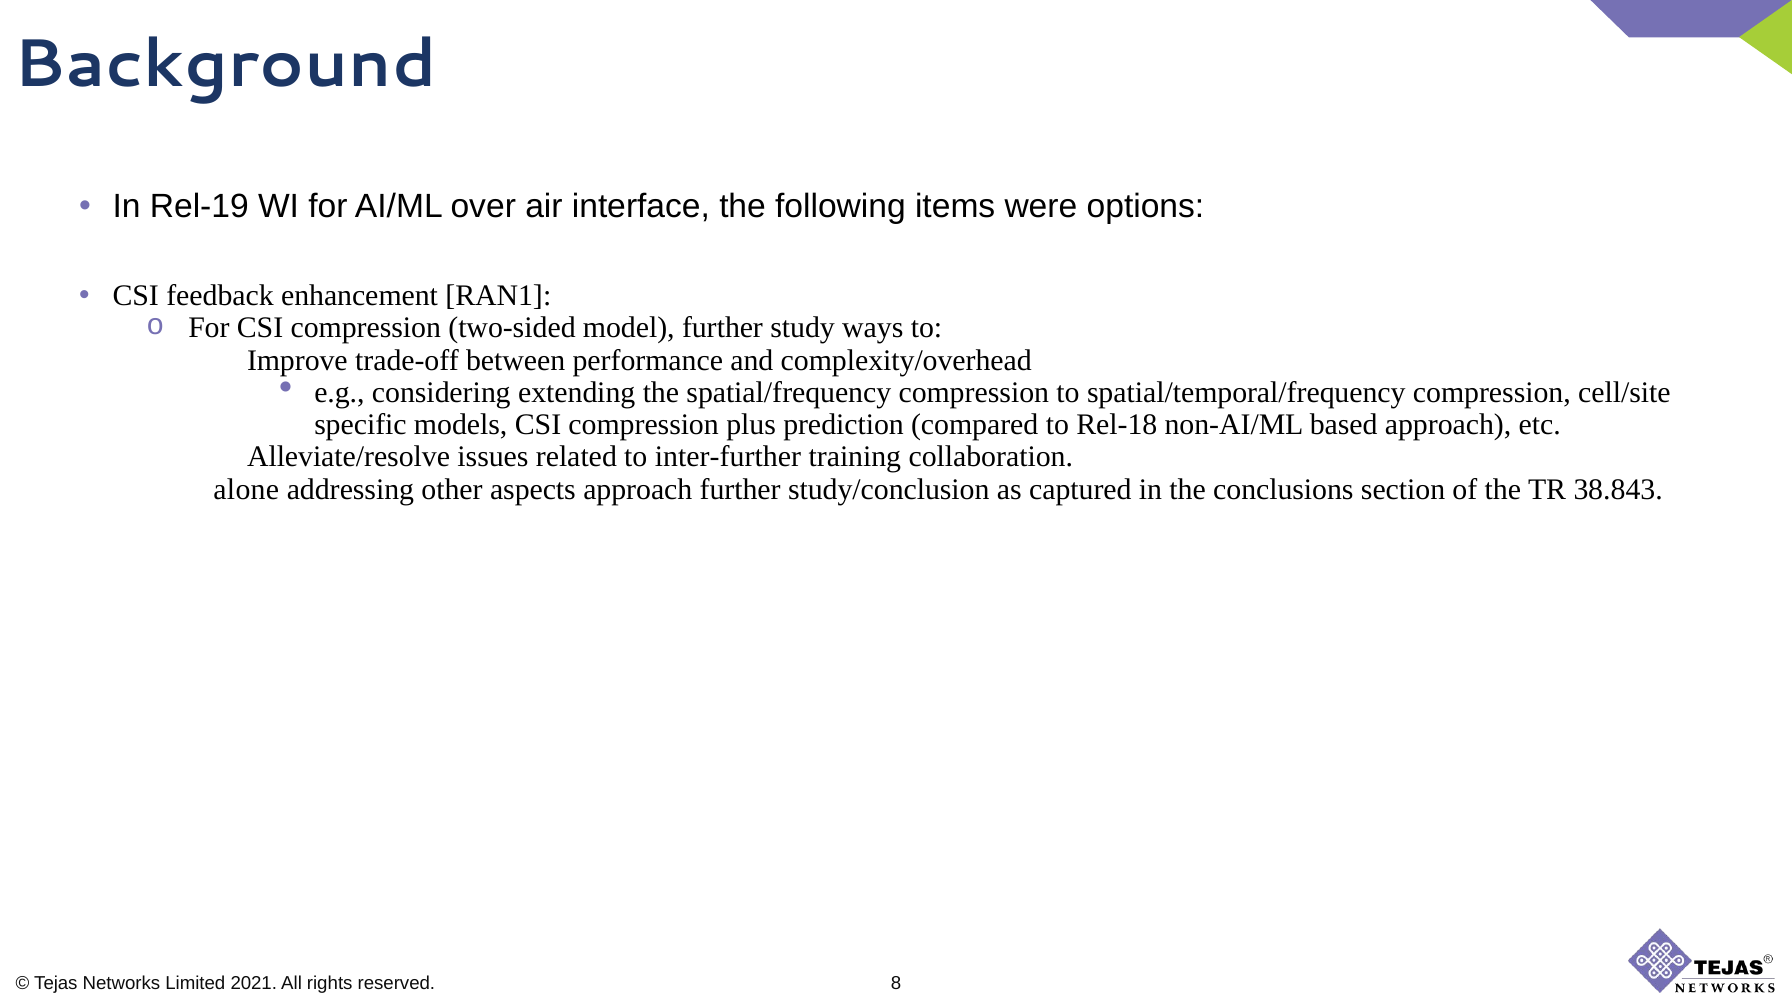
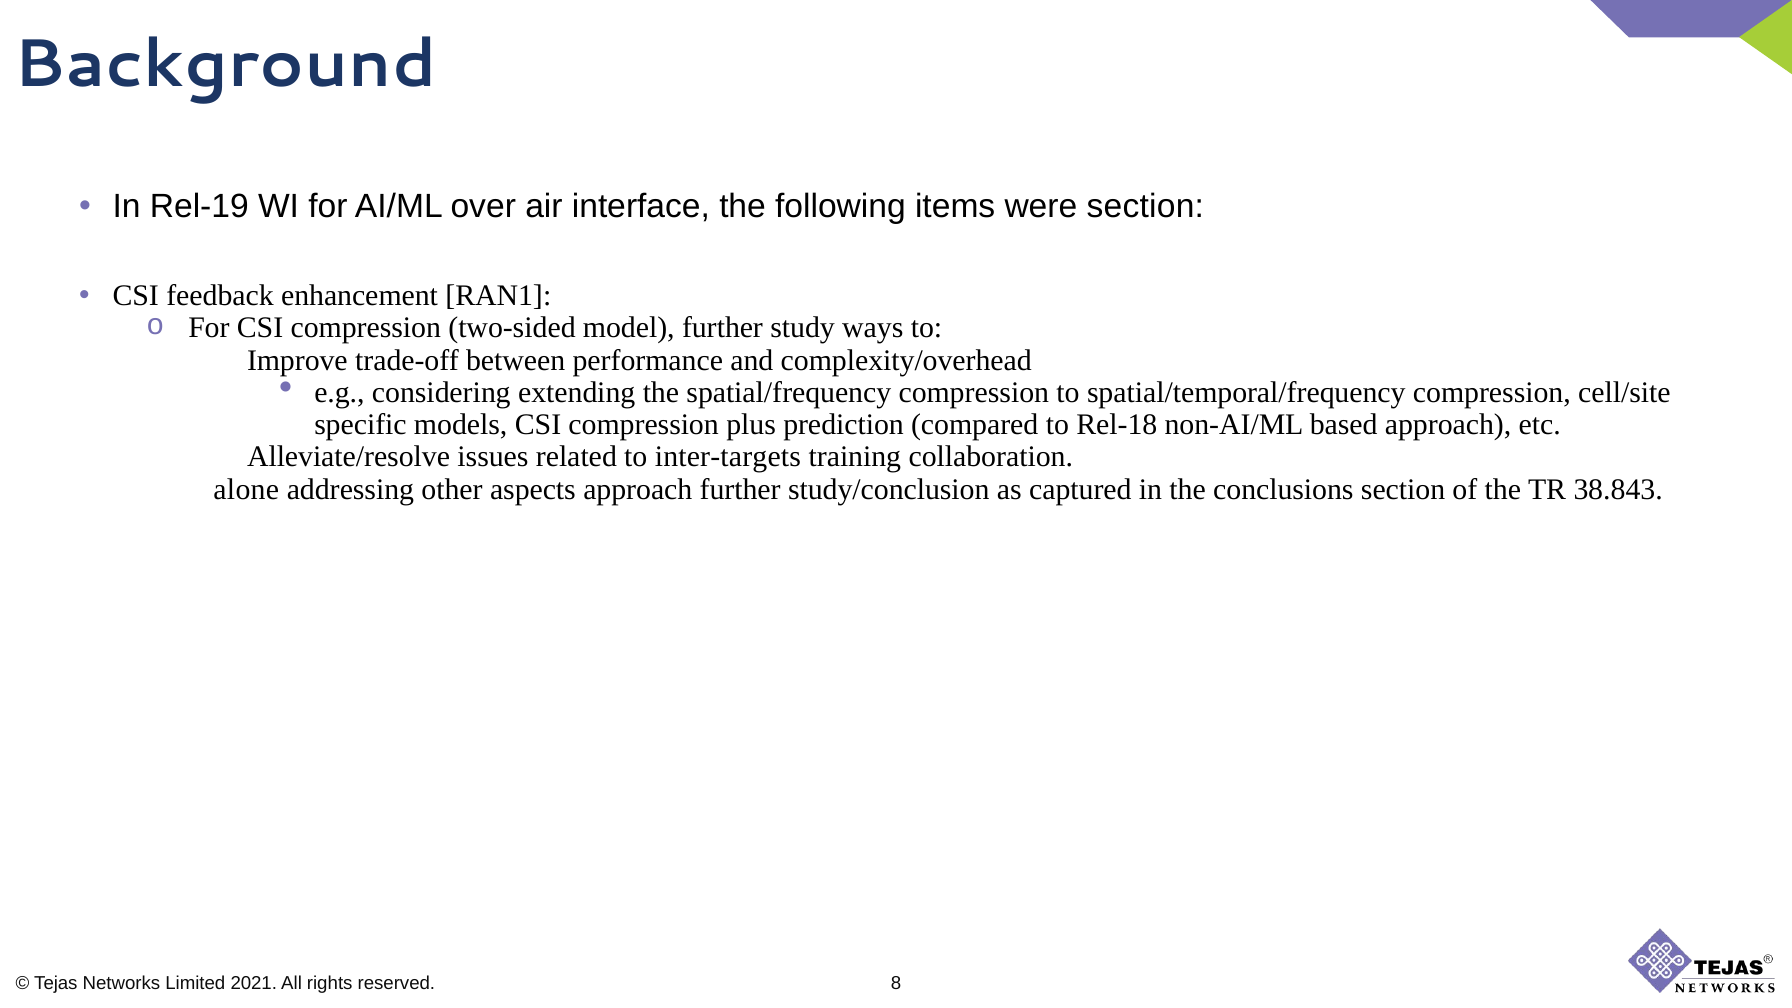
were options: options -> section (1145, 207)
inter-further: inter-further -> inter-targets (728, 457)
